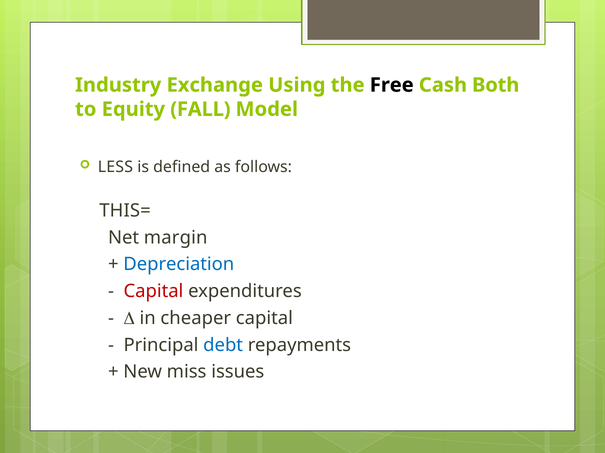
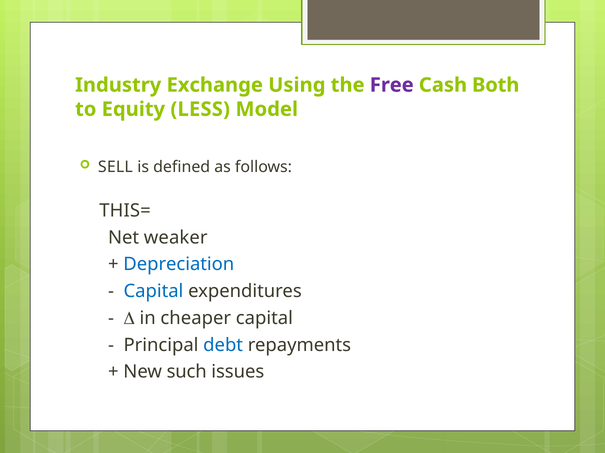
Free colour: black -> purple (392, 85)
FALL: FALL -> LESS (200, 109)
LESS: LESS -> SELL (115, 167)
margin: margin -> weaker (176, 238)
Capital colour: red -> blue (153, 292)
miss: miss -> such (187, 372)
